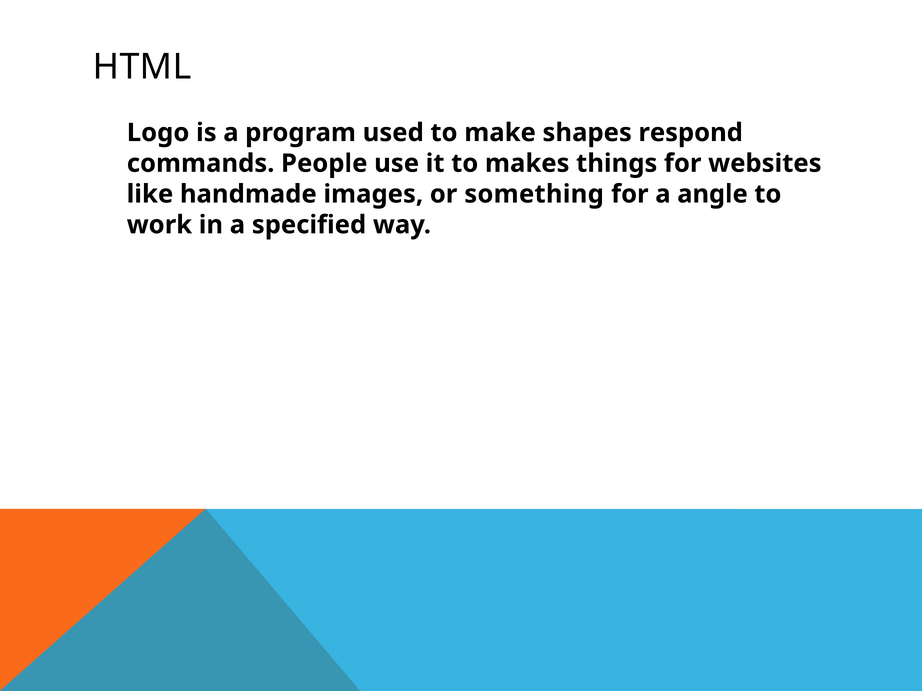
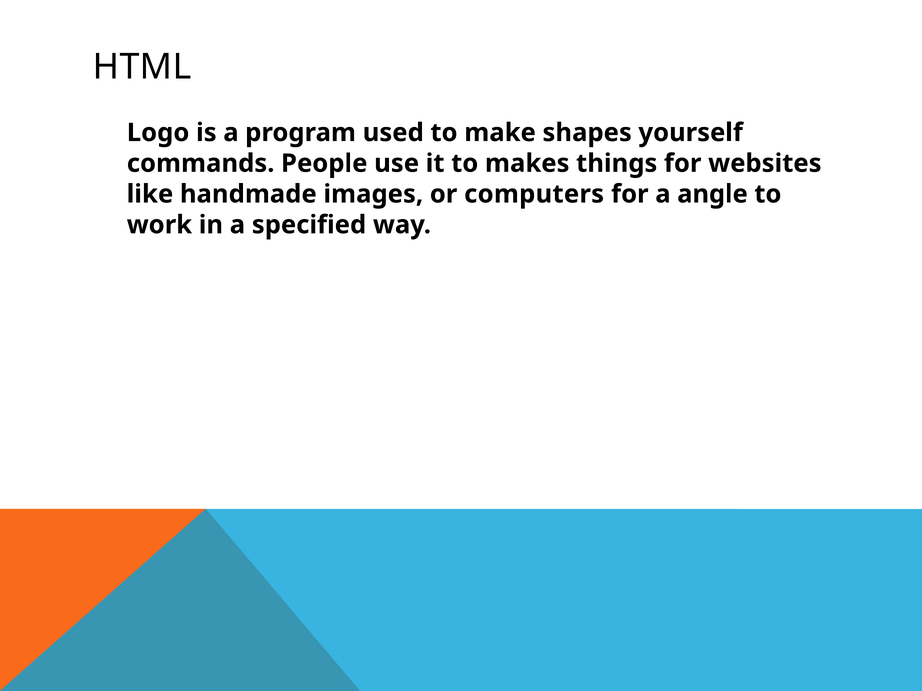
respond: respond -> yourself (691, 133)
something: something -> computers (534, 194)
